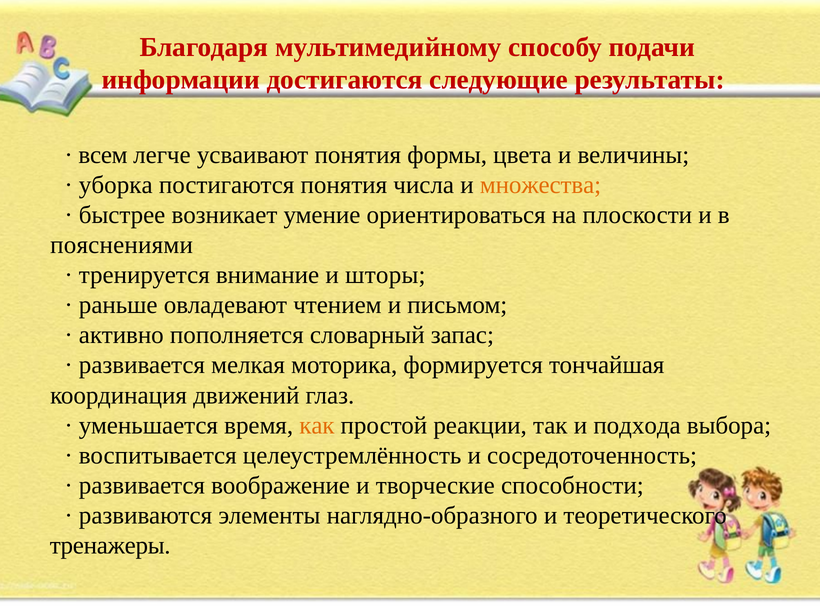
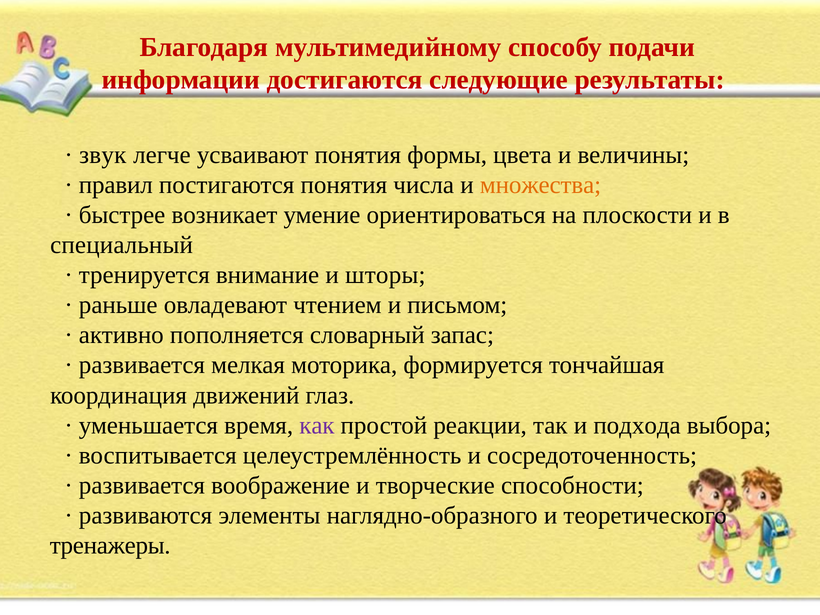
всем: всем -> звук (103, 155)
уборка: уборка -> правил (116, 185)
пояснениями: пояснениями -> специальный (122, 245)
как colour: orange -> purple (317, 425)
